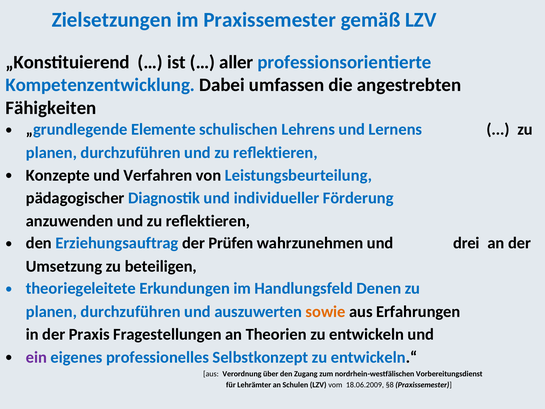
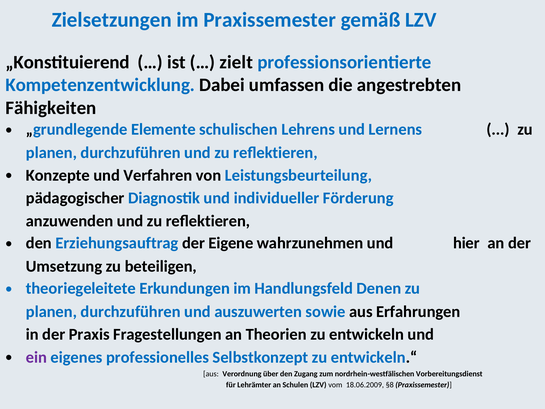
aller: aller -> zielt (236, 62)
Prüfen: Prüfen -> Eigene (231, 243)
drei: drei -> hier (466, 243)
sowie colour: orange -> blue (326, 312)
